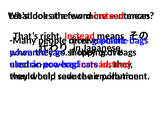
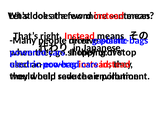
bags: bags -> stop (127, 52)
